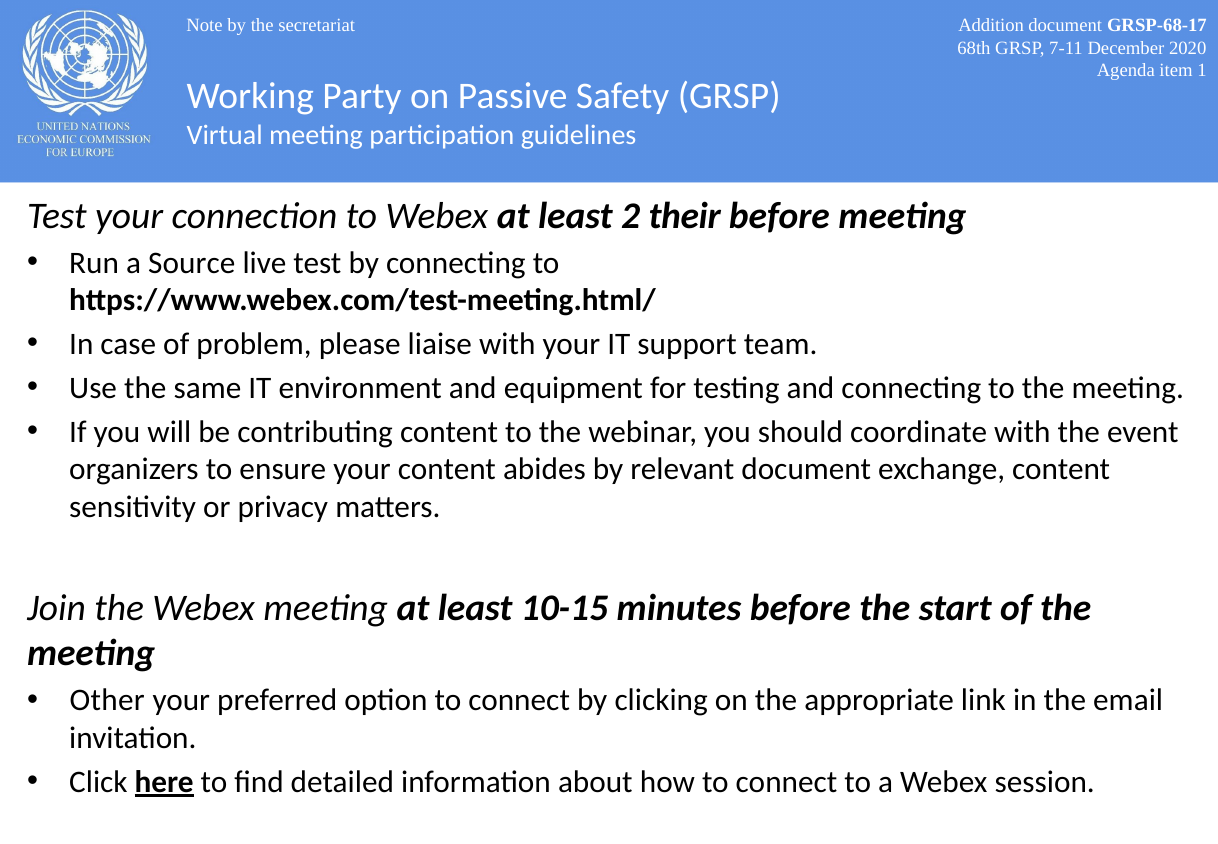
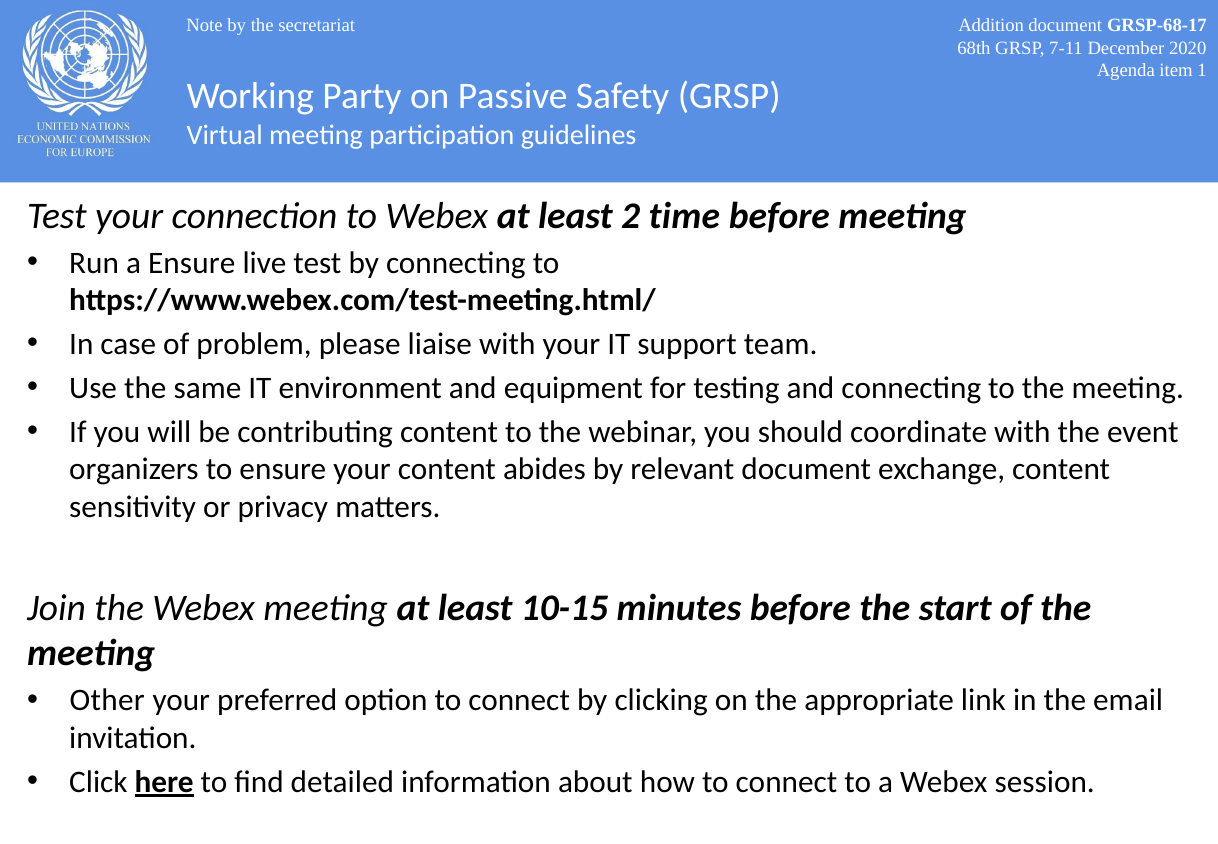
their: their -> time (684, 216)
a Source: Source -> Ensure (192, 263)
